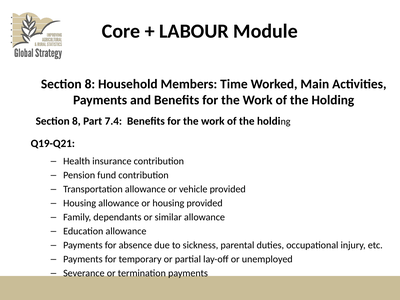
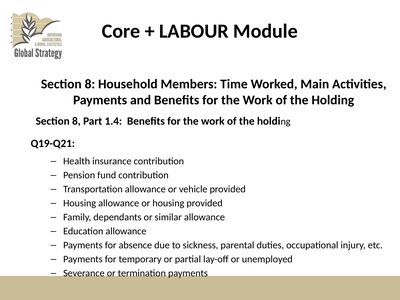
7.4: 7.4 -> 1.4 (113, 121)
